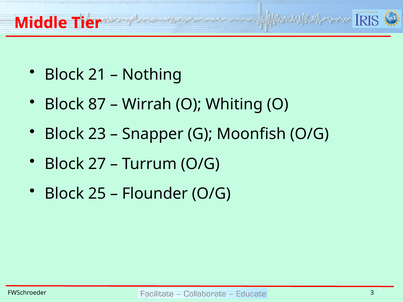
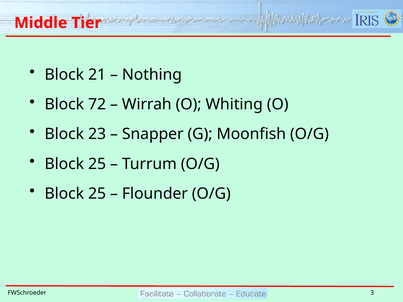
87: 87 -> 72 (97, 104)
27: 27 -> 25 (97, 164)
